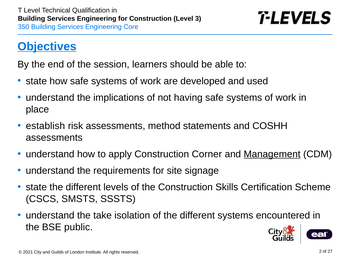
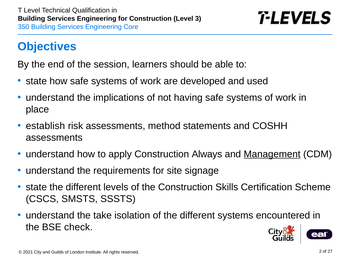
Objectives underline: present -> none (47, 46)
Corner: Corner -> Always (207, 154)
public: public -> check (78, 227)
